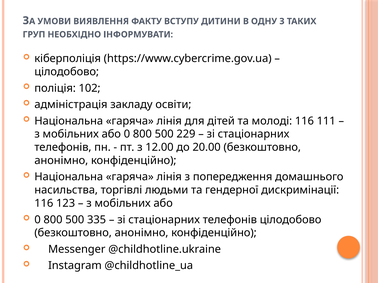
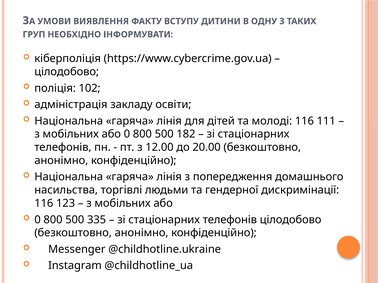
229: 229 -> 182 (186, 134)
